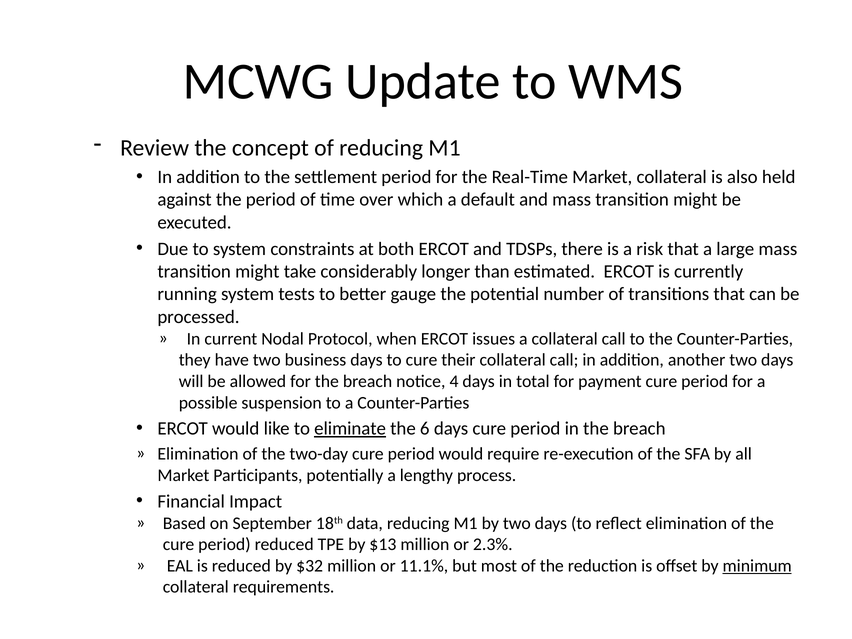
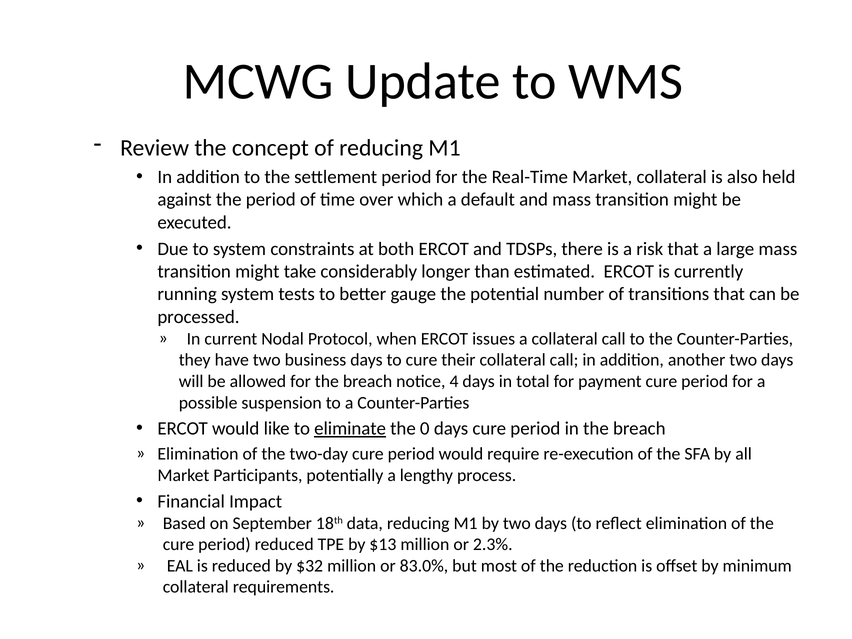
6: 6 -> 0 (425, 429)
11.1%: 11.1% -> 83.0% (424, 566)
minimum underline: present -> none (757, 566)
